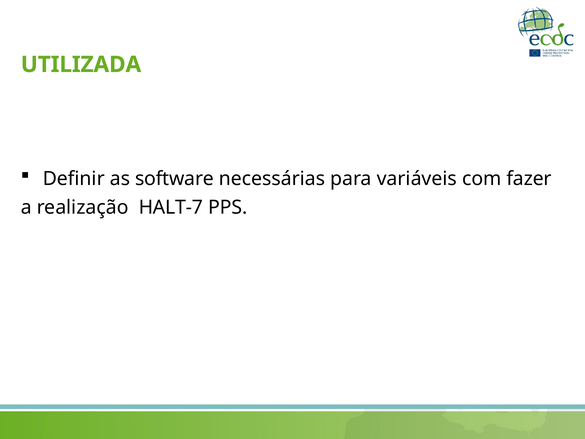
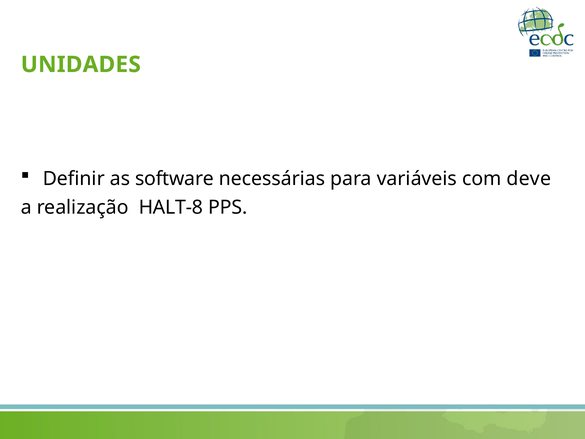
UTILIZADA: UTILIZADA -> UNIDADES (81, 65)
fazer: fazer -> deve (529, 179)
HALT-7: HALT-7 -> HALT-8 (171, 207)
